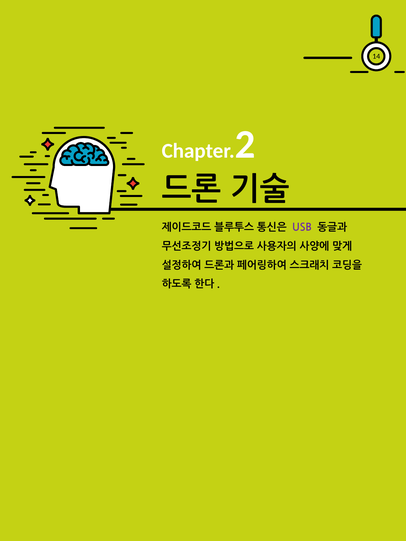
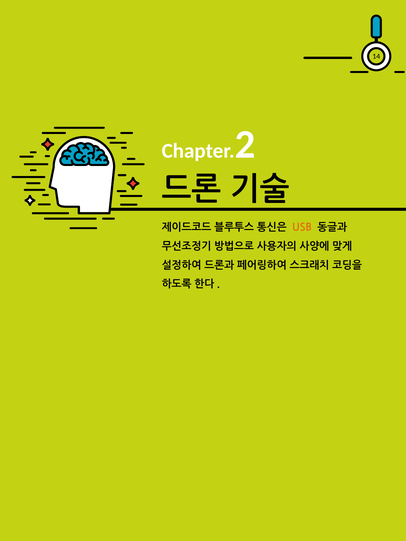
USB colour: purple -> orange (302, 227)
